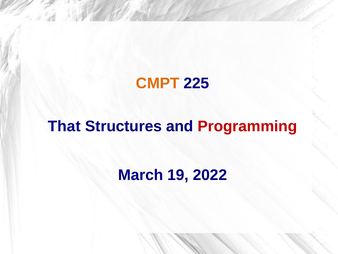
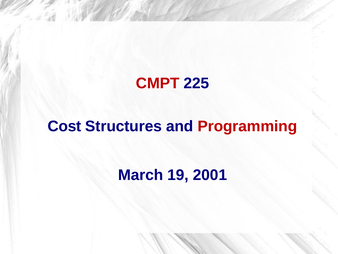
CMPT colour: orange -> red (158, 83)
That: That -> Cost (64, 126)
2022: 2022 -> 2001 (210, 175)
